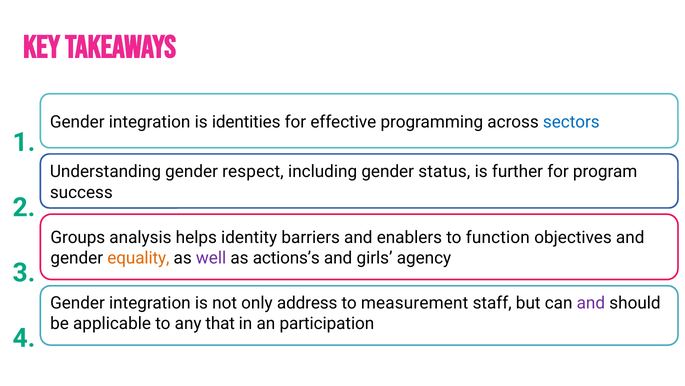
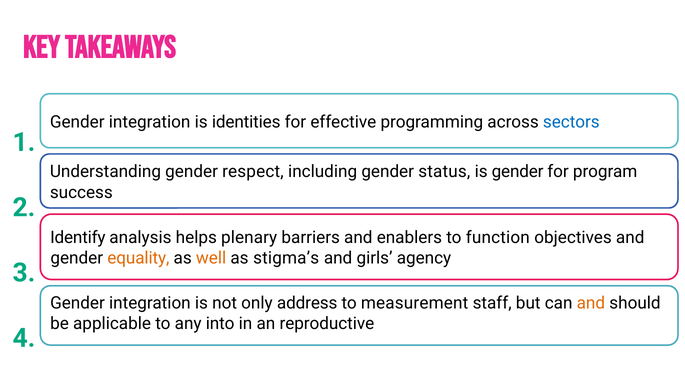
is further: further -> gender (518, 172)
Groups: Groups -> Identify (78, 237)
identity: identity -> plenary (249, 237)
well colour: purple -> orange (211, 258)
actions’s: actions’s -> stigma’s (286, 258)
and colour: purple -> orange (591, 302)
that: that -> into (220, 323)
participation: participation -> reproductive (327, 323)
